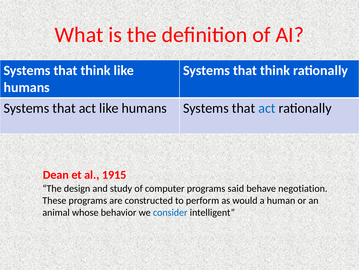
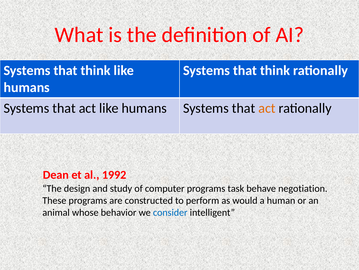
act colour: blue -> orange (267, 108)
1915: 1915 -> 1992 (114, 174)
said: said -> task (236, 188)
